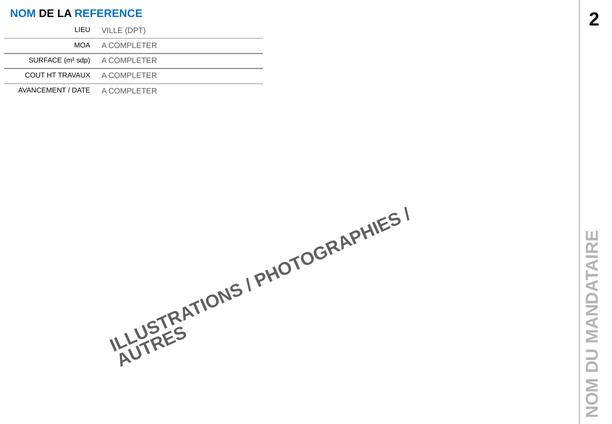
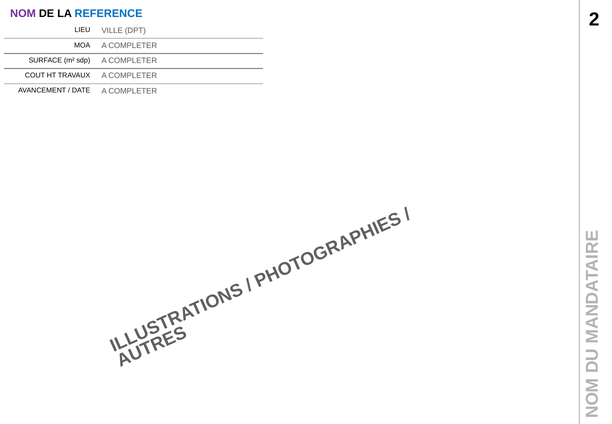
NOM colour: blue -> purple (23, 14)
